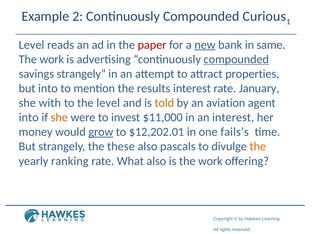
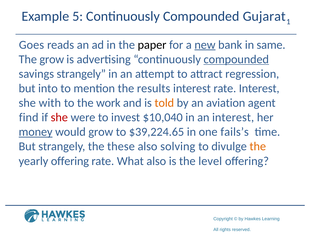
2: 2 -> 5 (78, 16)
Curious: Curious -> Gujarat (264, 16)
Level: Level -> Goes (31, 45)
paper colour: red -> black (152, 45)
work: work -> grow (52, 59)
properties: properties -> regression (252, 74)
rate January: January -> Interest (259, 88)
the level: level -> work (108, 103)
into: into -> find (29, 117)
she colour: orange -> red (59, 117)
$11,000: $11,000 -> $10,040 (163, 117)
money underline: none -> present (36, 132)
grow underline: present -> none (101, 132)
$12,202.01: $12,202.01 -> $39,224.65 (157, 132)
pascals: pascals -> solving (178, 146)
yearly ranking: ranking -> offering (70, 161)
is the work: work -> level (210, 161)
